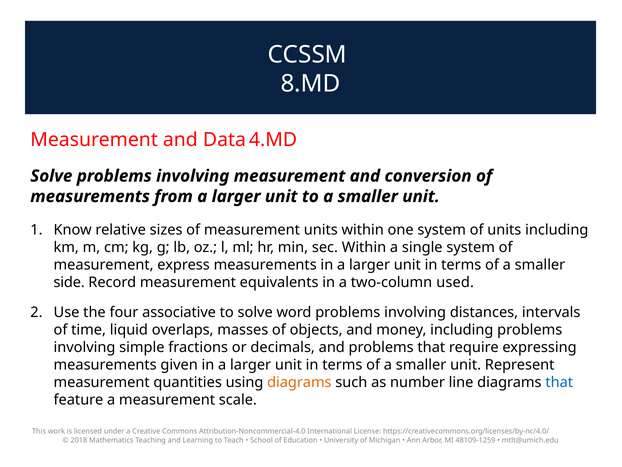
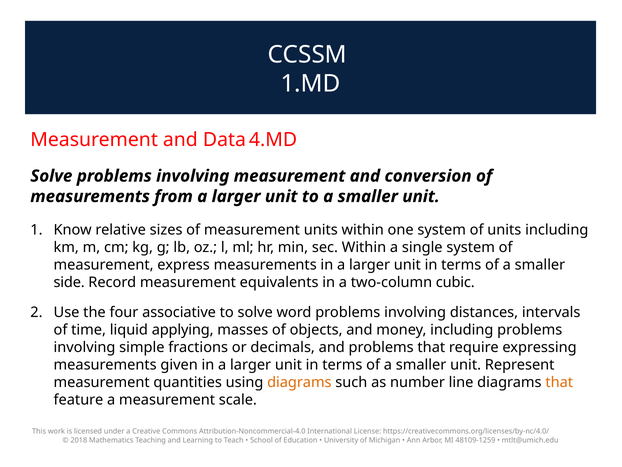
8.MD: 8.MD -> 1.MD (311, 84)
used: used -> cubic (455, 282)
overlaps: overlaps -> applying (183, 330)
that colour: blue -> orange (559, 382)
